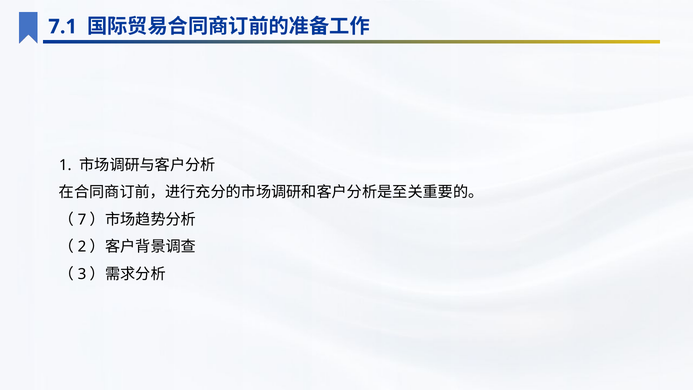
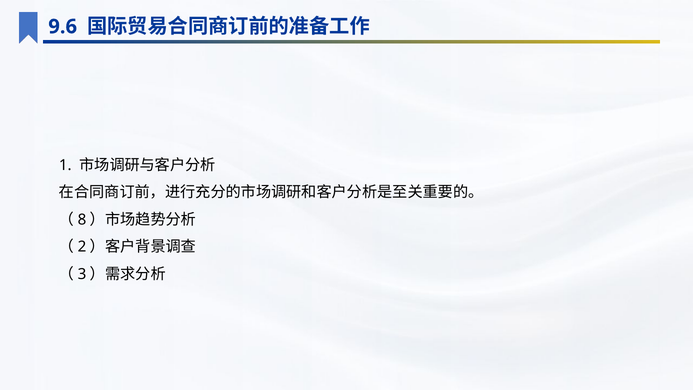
7.1: 7.1 -> 9.6 (63, 27)
7: 7 -> 8 (82, 219)
